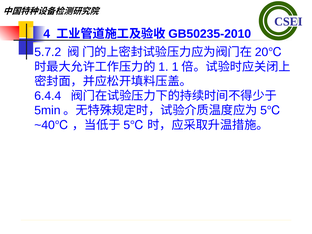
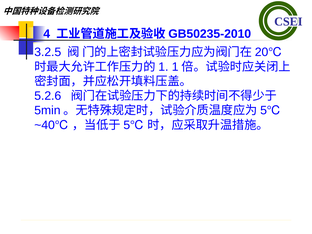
5.7.2: 5.7.2 -> 3.2.5 (48, 52)
6.4.4: 6.4.4 -> 5.2.6 (48, 96)
